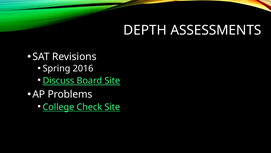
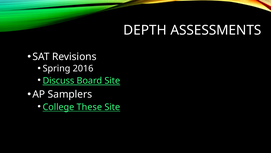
Problems: Problems -> Samplers (70, 94)
Check: Check -> These (89, 107)
